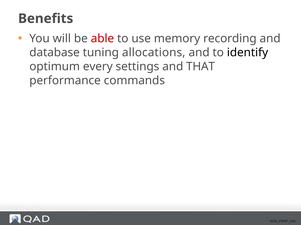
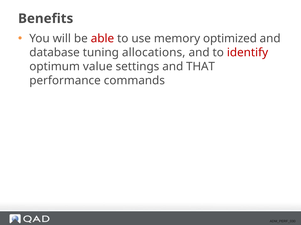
recording: recording -> optimized (230, 39)
identify colour: black -> red (247, 53)
every: every -> value (98, 67)
